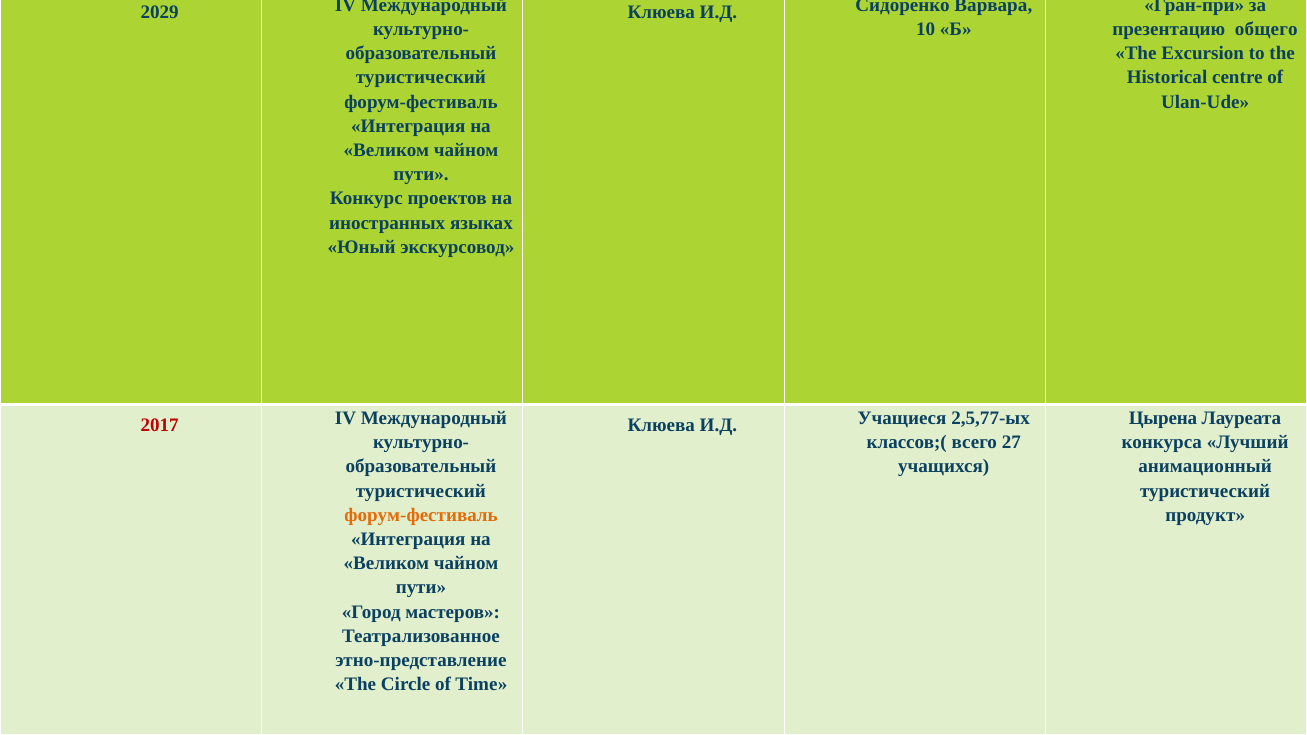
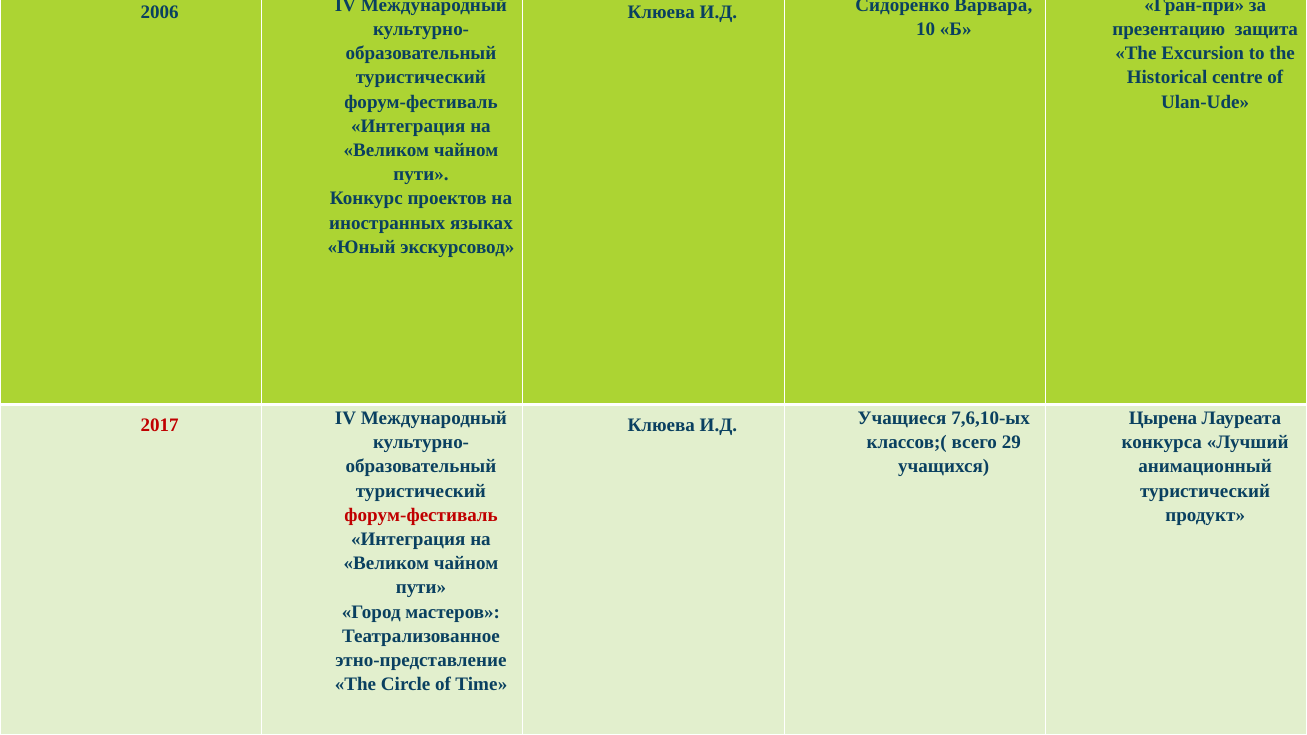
2029: 2029 -> 2006 (160, 13)
общего: общего -> защита (1266, 29)
2,5,77-ых: 2,5,77-ых -> 7,6,10-ых (991, 418)
27: 27 -> 29 (1011, 443)
форум-фестиваль colour: orange -> red (421, 515)
